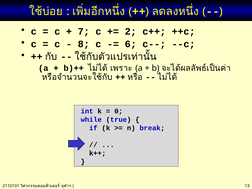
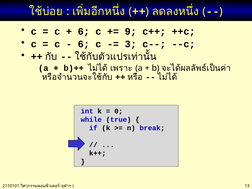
7: 7 -> 6 (84, 32)
2: 2 -> 9 (131, 32)
8: 8 -> 6 (84, 44)
6: 6 -> 3 (131, 44)
